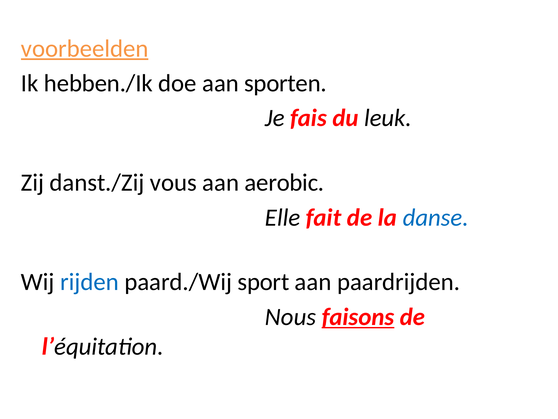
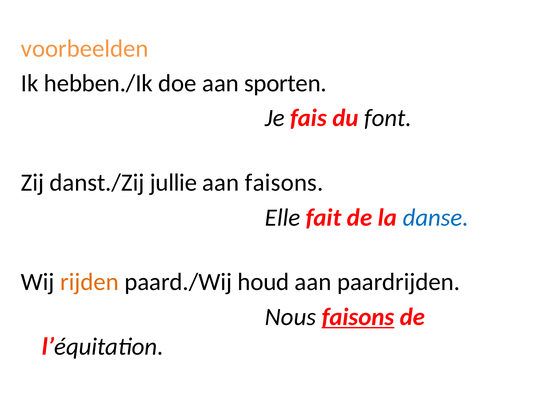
voorbeelden underline: present -> none (85, 48)
leuk: leuk -> font (388, 118)
vous: vous -> jullie (173, 183)
aan aerobic: aerobic -> faisons (284, 183)
rijden colour: blue -> orange (89, 282)
sport: sport -> houd (263, 282)
